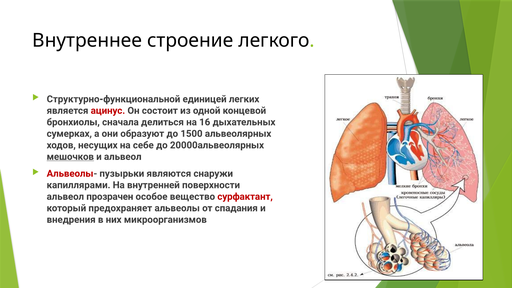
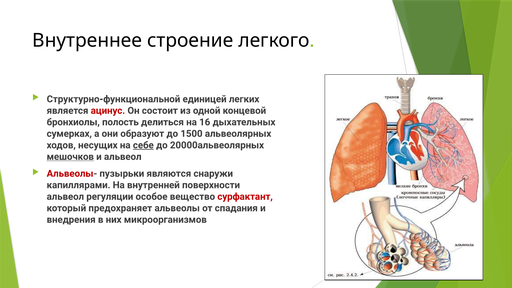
сначала: сначала -> полость (120, 122)
себе underline: none -> present (143, 145)
прозрачен: прозрачен -> регуляции (110, 197)
